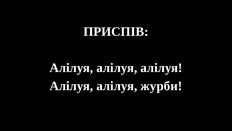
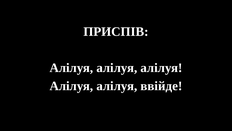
журби: журби -> ввійде (161, 86)
